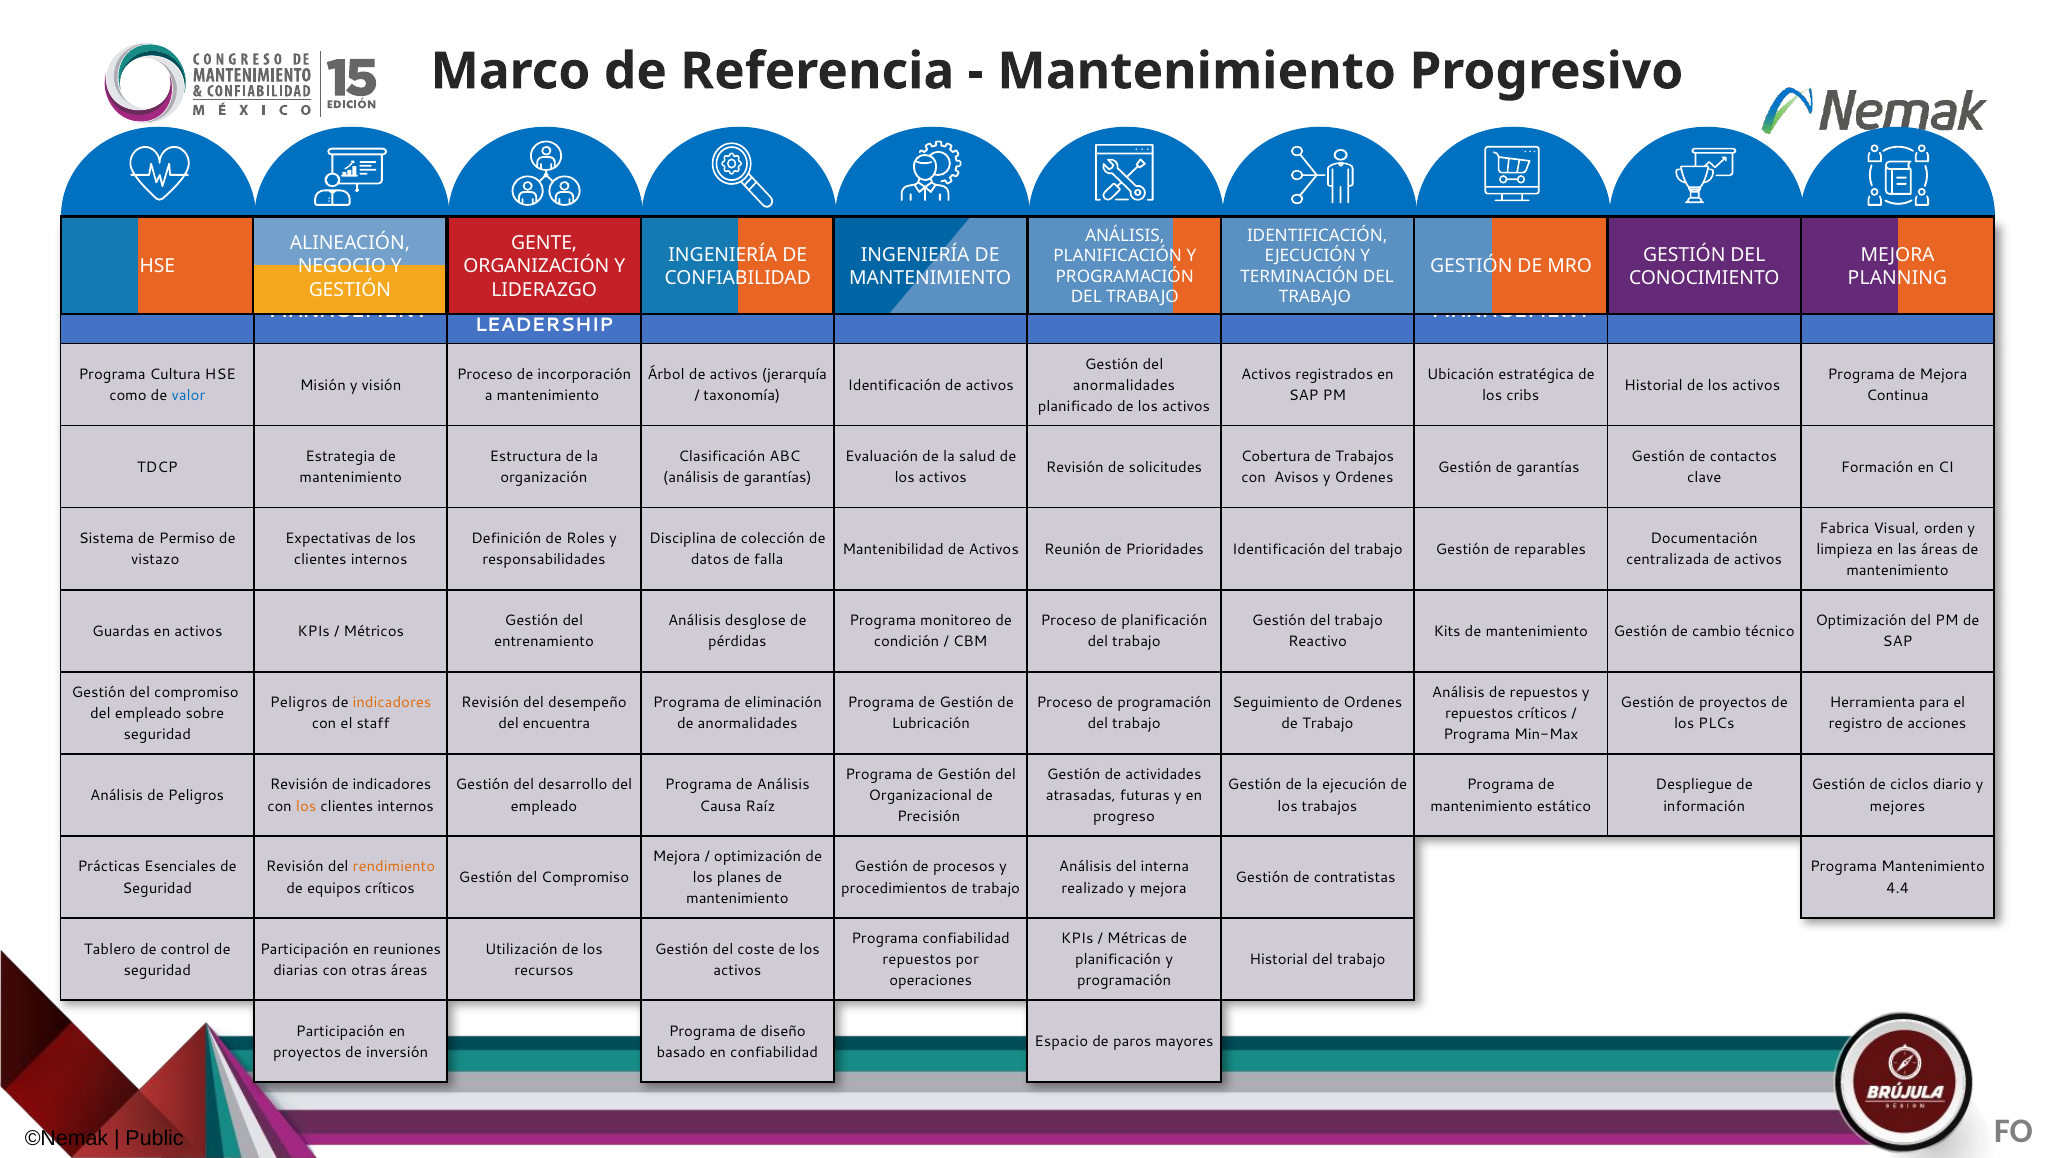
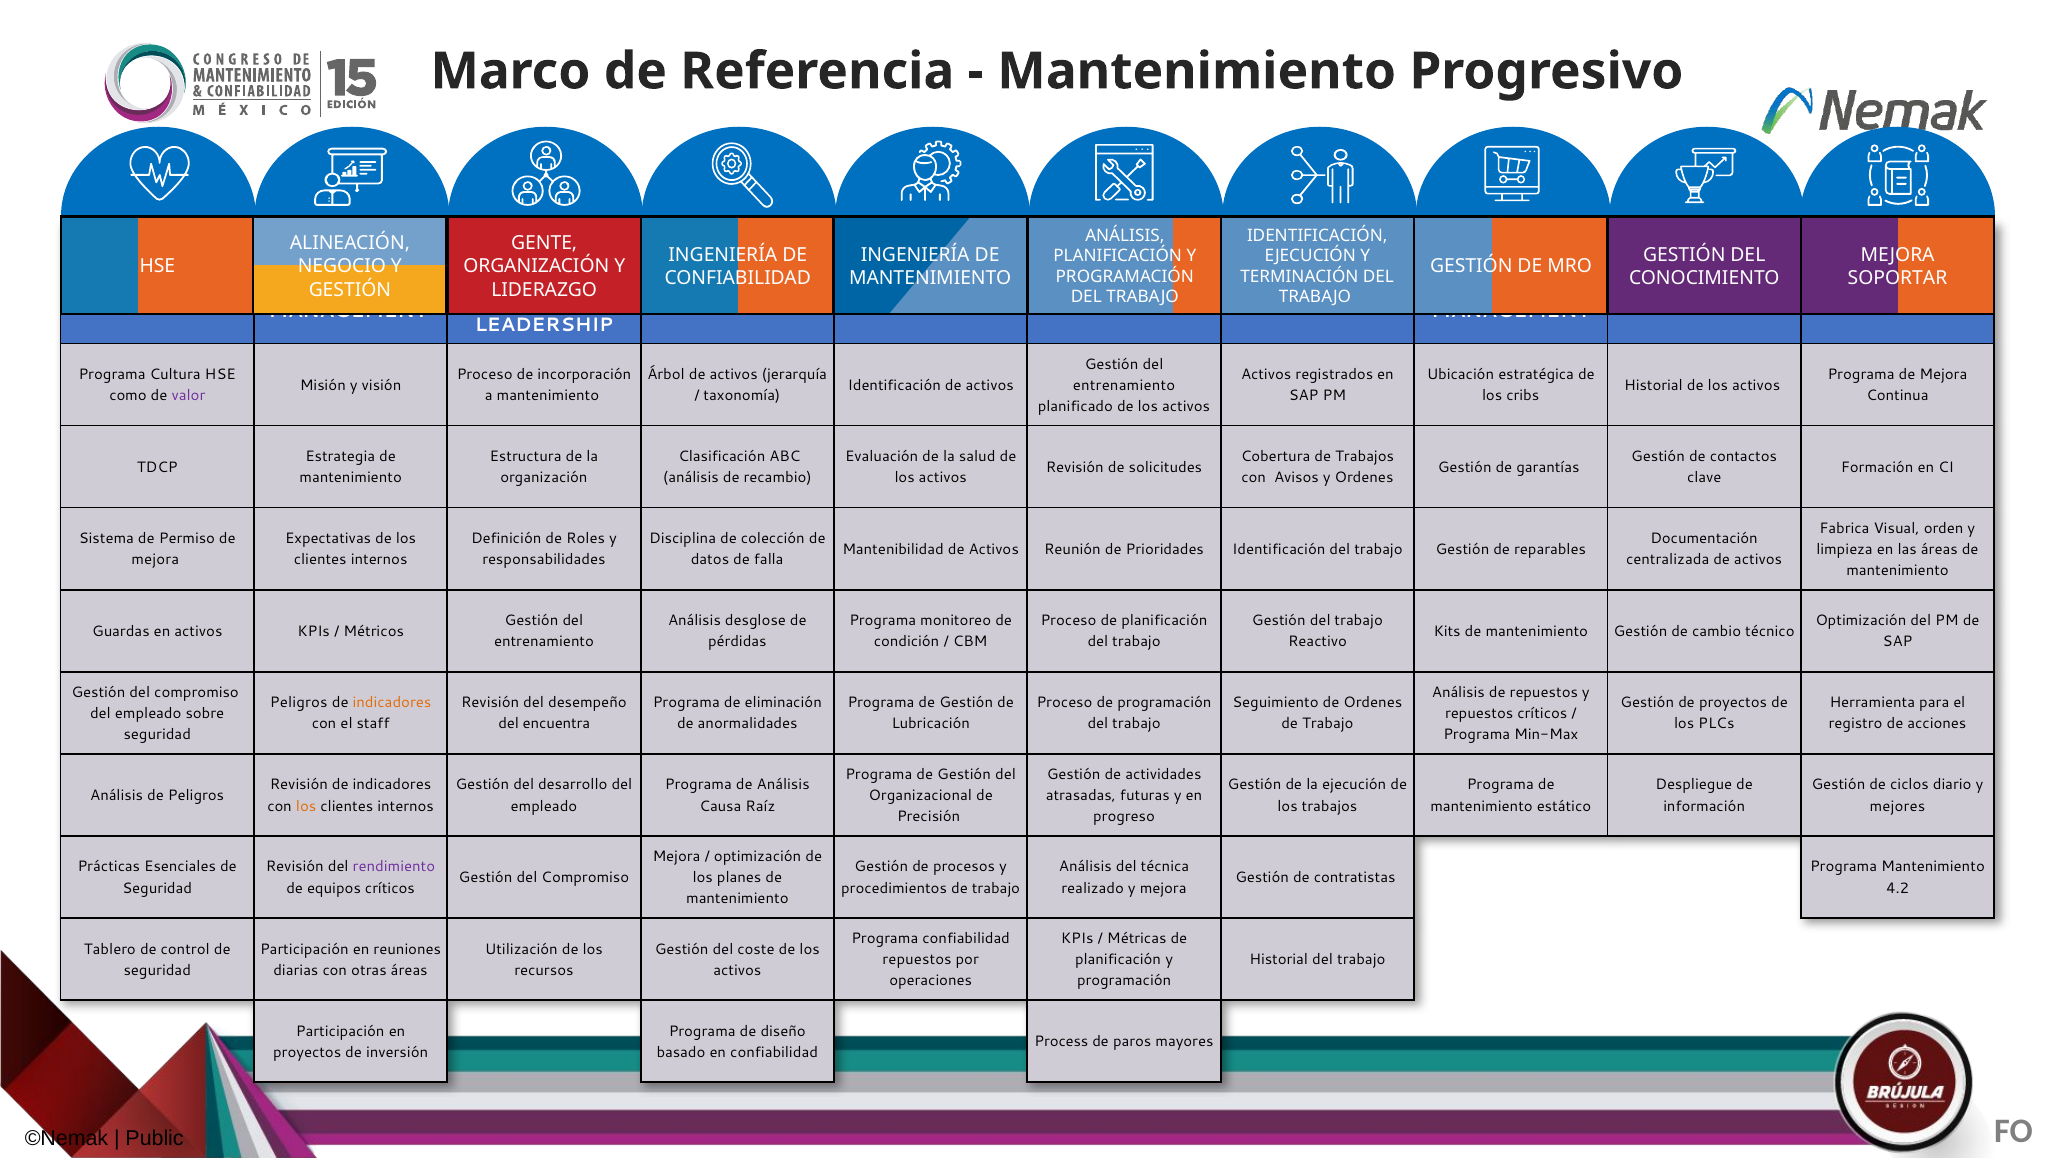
PLANNING: PLANNING -> SOPORTAR (1898, 278)
anormalidades: anormalidades -> entrenamiento (1124, 385)
valor colour: blue -> purple (188, 396)
análisis de garantías: garantías -> recambio (778, 478)
vistazo: vistazo -> mejora (155, 560)
rendimiento colour: orange -> purple (394, 867)
interna: interna -> técnica (1165, 867)
4.4: 4.4 -> 4.2 (1898, 888)
Espacio: Espacio -> Process (1061, 1041)
